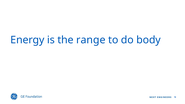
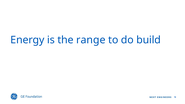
body: body -> build (149, 40)
